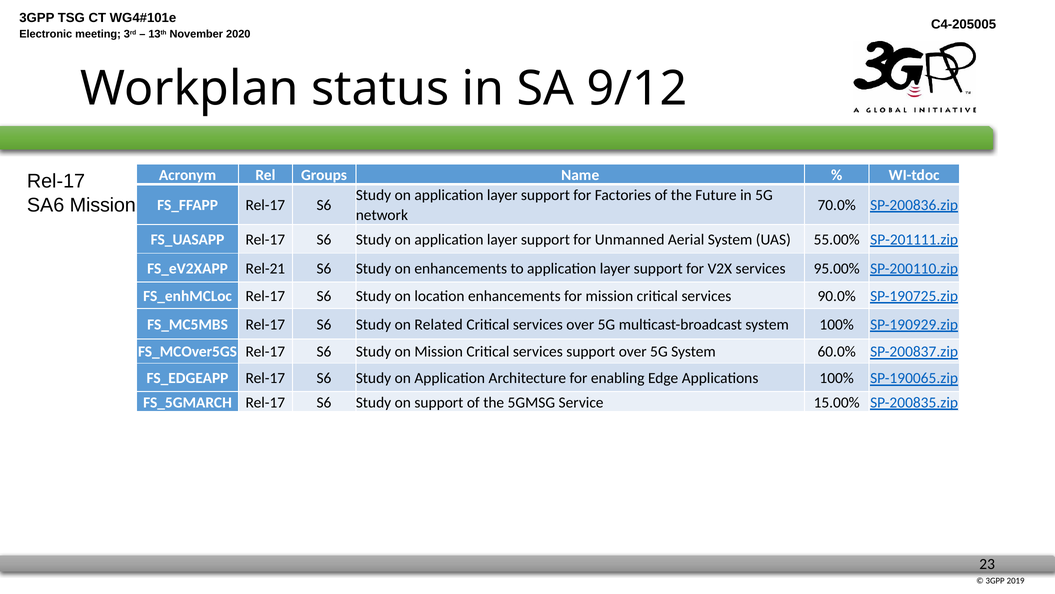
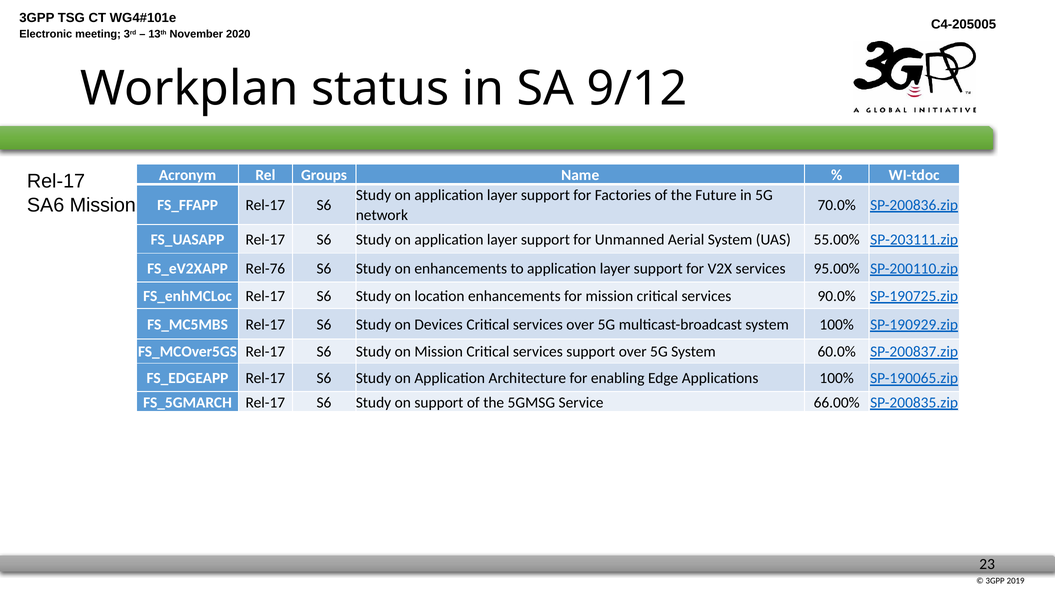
SP-201111.zip: SP-201111.zip -> SP-203111.zip (914, 239)
Rel-21: Rel-21 -> Rel-76 (265, 268)
Related: Related -> Devices (439, 324)
15.00%: 15.00% -> 66.00% (837, 402)
